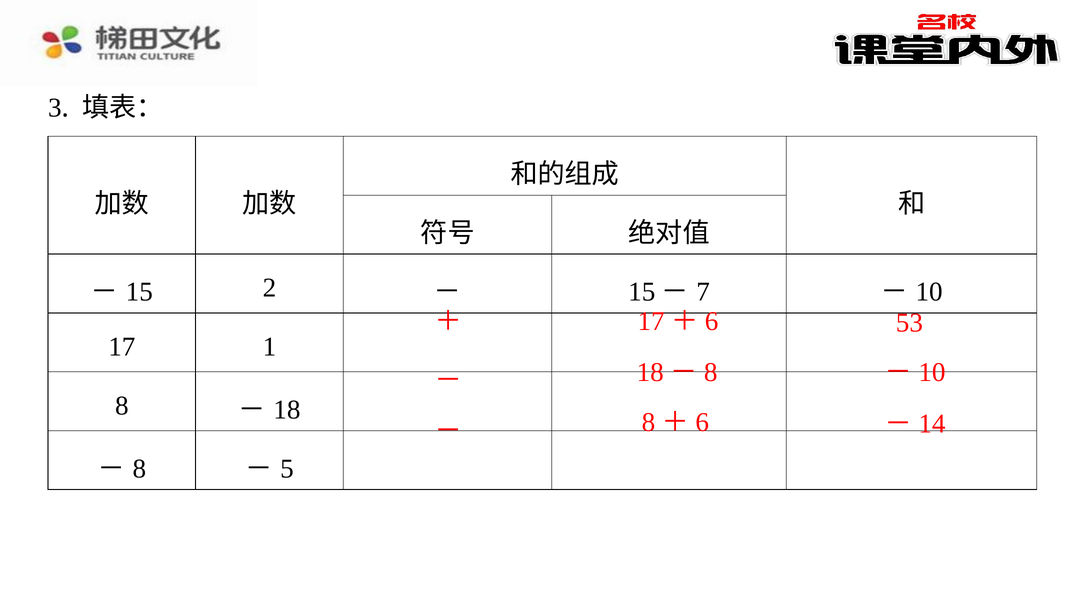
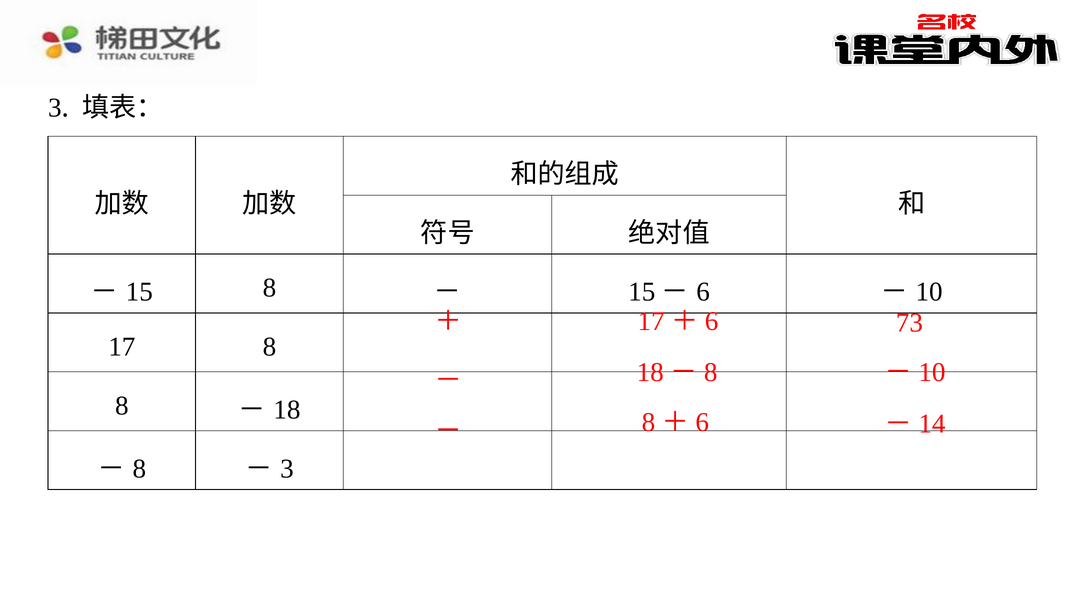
2: 2 -> 8 (269, 288)
7: 7 -> 6 (703, 292)
53: 53 -> 73 (909, 323)
17 1: 1 -> 8 (269, 347)
5: 5 -> 3 (287, 469)
